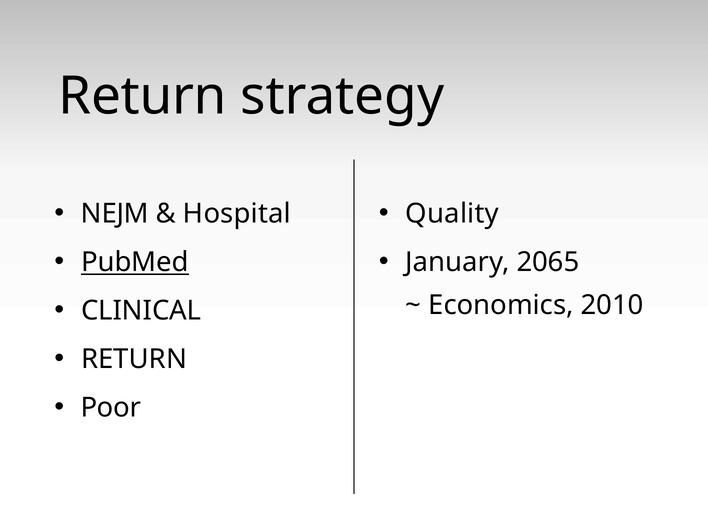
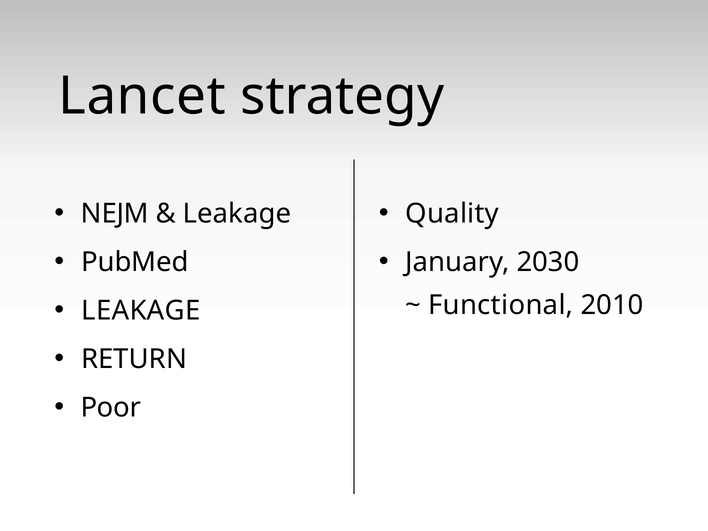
Return: Return -> Lancet (142, 96)
Hospital: Hospital -> Leakage (237, 214)
PubMed underline: present -> none (135, 262)
2065: 2065 -> 2030 (548, 262)
CLINICAL: CLINICAL -> LEAKAGE (141, 311)
Economics: Economics -> Functional (501, 305)
